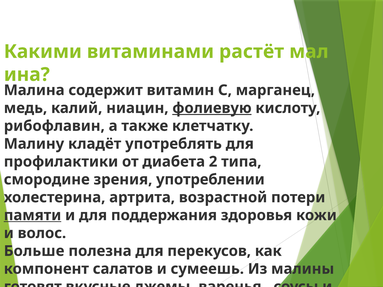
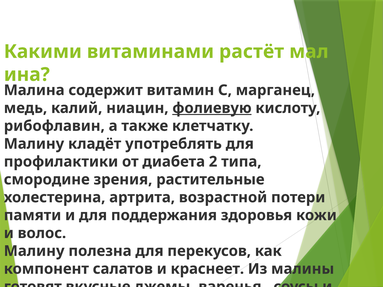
употреблении: употреблении -> растительные (210, 180)
памяти underline: present -> none (33, 215)
Больше: Больше -> Малину (34, 251)
сумеешь: сумеешь -> краснеет (207, 269)
